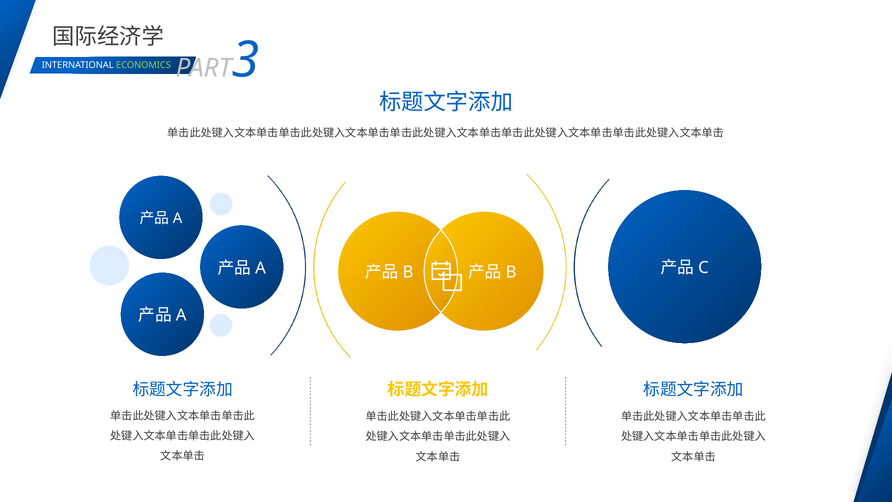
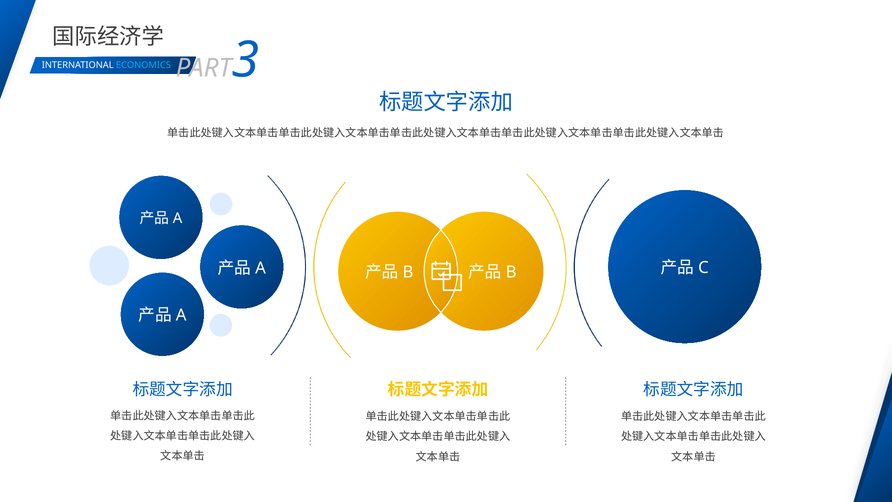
ECONOMICS colour: light green -> light blue (143, 65)
